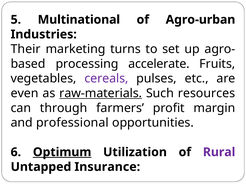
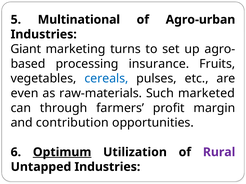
Their: Their -> Giant (26, 49)
accelerate: accelerate -> insurance (159, 64)
cereals colour: purple -> blue (106, 79)
raw-materials underline: present -> none (101, 93)
resources: resources -> marketed (206, 93)
professional: professional -> contribution (72, 123)
Untapped Insurance: Insurance -> Industries (107, 167)
